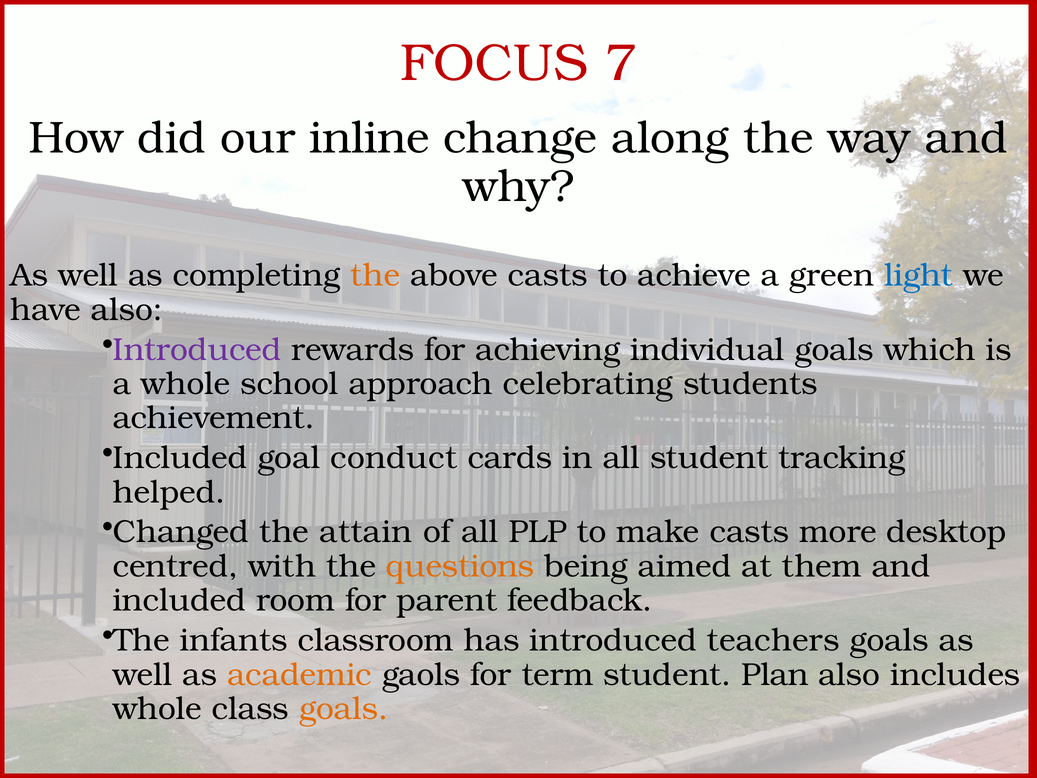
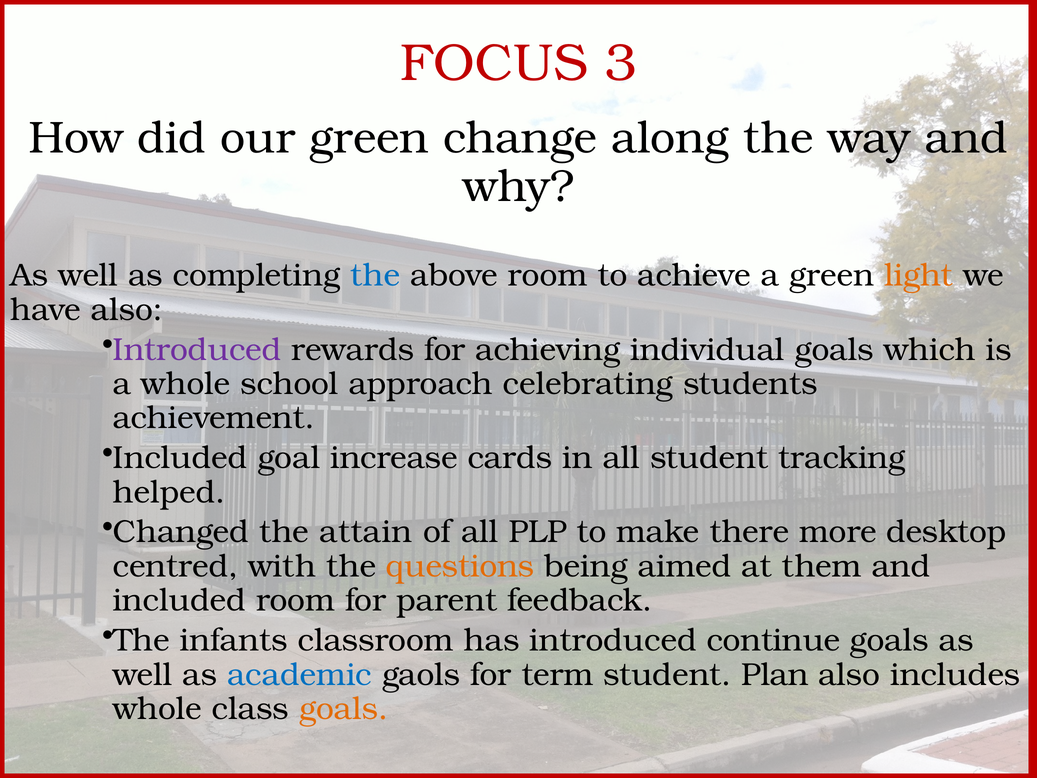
7: 7 -> 3 (621, 63)
our inline: inline -> green (369, 138)
the colour: orange -> blue (375, 275)
above casts: casts -> room (548, 275)
light colour: blue -> orange (919, 275)
conduct: conduct -> increase (394, 458)
make casts: casts -> there (749, 532)
teachers: teachers -> continue (774, 640)
academic colour: orange -> blue (300, 674)
